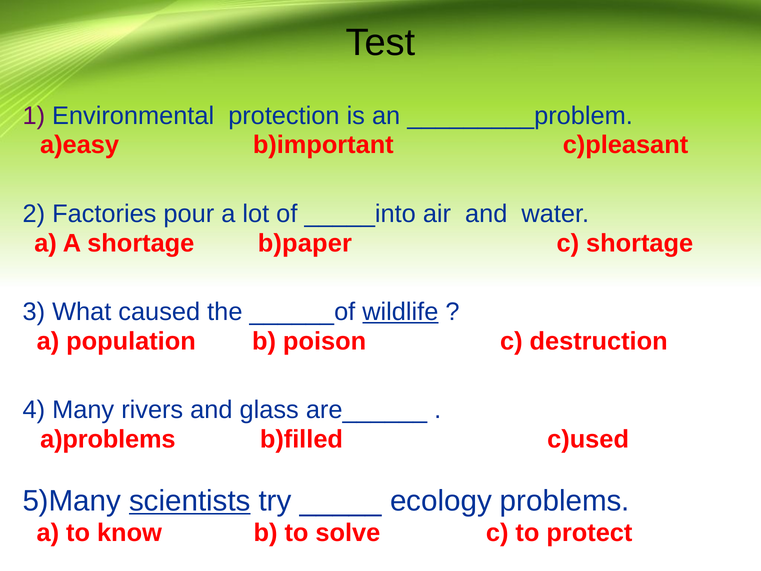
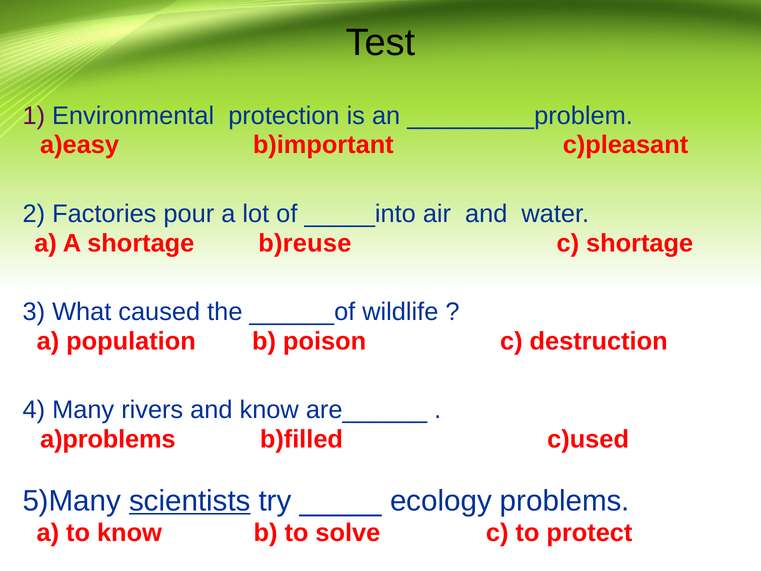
b)paper: b)paper -> b)reuse (305, 243)
wildlife underline: present -> none (400, 312)
and glass: glass -> know (269, 410)
